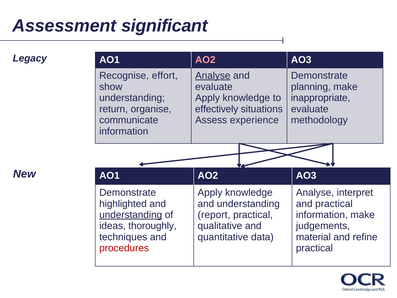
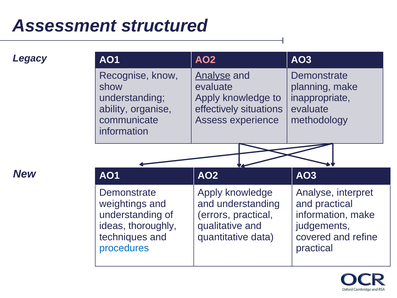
significant: significant -> structured (164, 26)
effort: effort -> know (165, 76)
return: return -> ability (114, 109)
highlighted: highlighted -> weightings (123, 204)
understanding underline: present -> none (131, 215)
report: report -> errors (214, 215)
material: material -> covered (313, 237)
procedures colour: red -> blue (124, 248)
